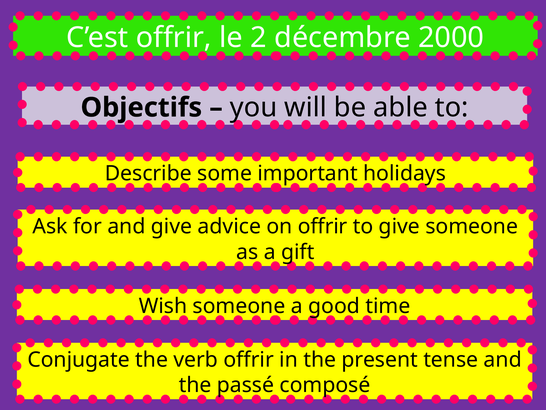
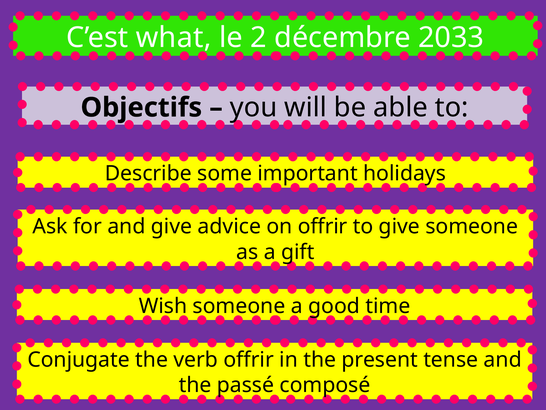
C’est offrir: offrir -> what (174, 38)
2000: 2000 -> 2033 (451, 38)
